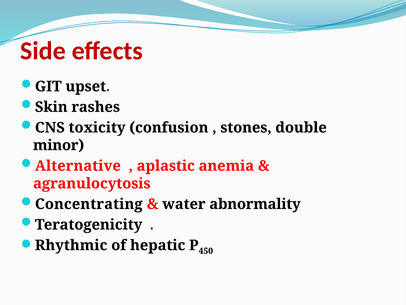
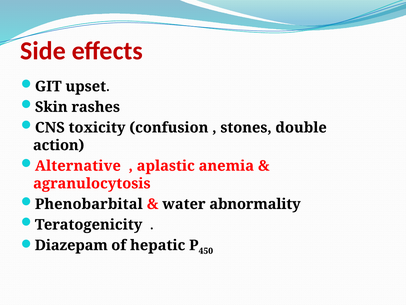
minor: minor -> action (59, 145)
Concentrating: Concentrating -> Phenobarbital (89, 204)
Rhythmic: Rhythmic -> Diazepam (71, 245)
